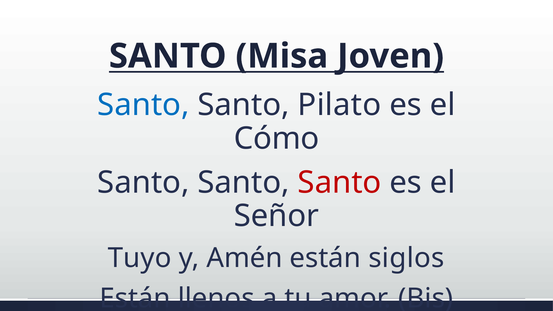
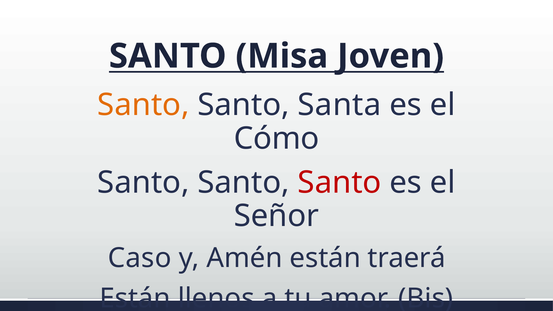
Santo colour: blue -> orange (143, 105)
Pilato: Pilato -> Santa (339, 105)
Tuyo: Tuyo -> Caso (140, 258)
siglos: siglos -> traerá (407, 258)
